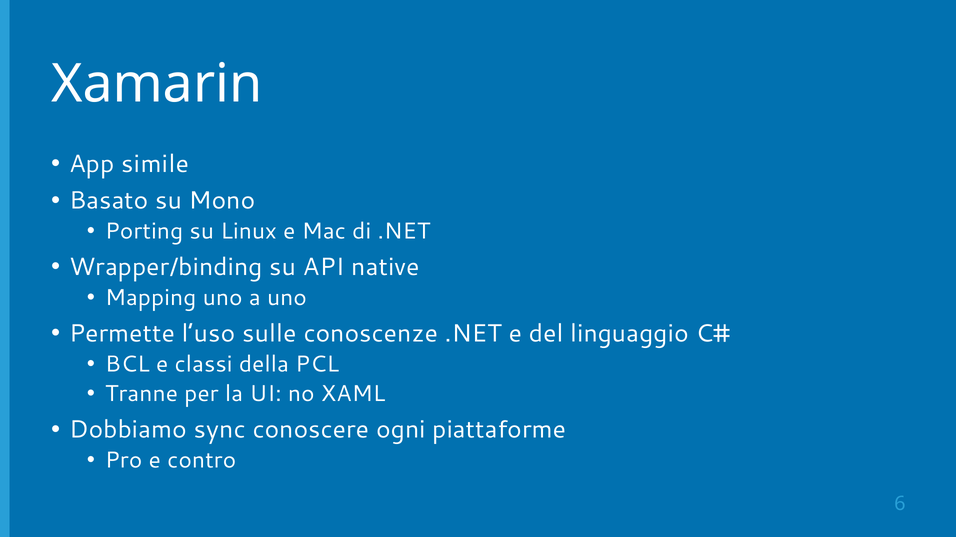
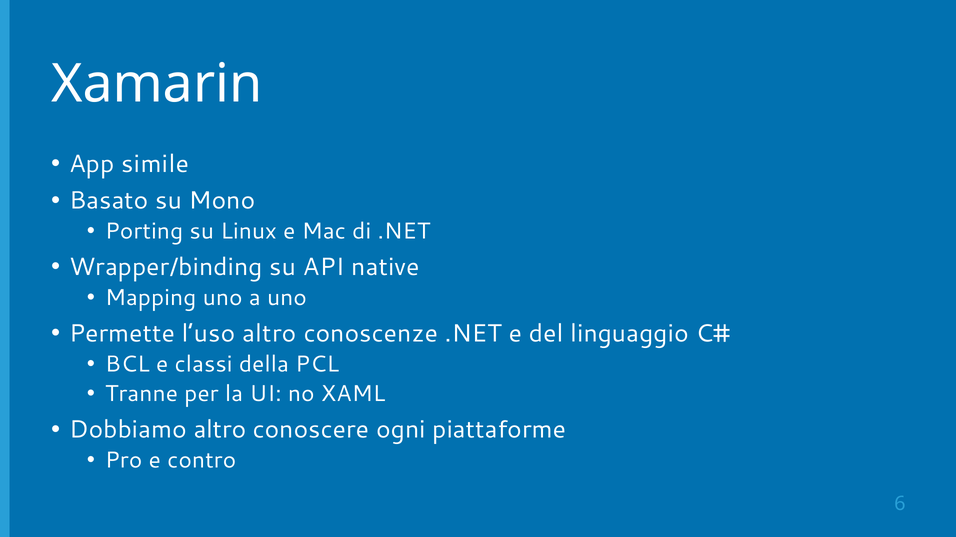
l’uso sulle: sulle -> altro (269, 334)
Dobbiamo sync: sync -> altro (220, 430)
